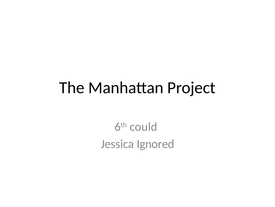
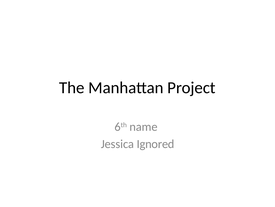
could: could -> name (144, 126)
